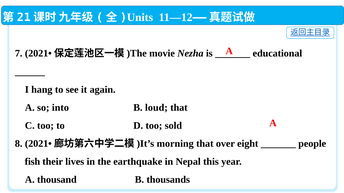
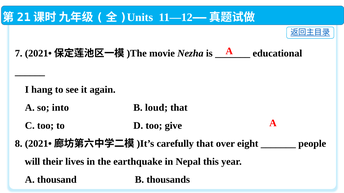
sold: sold -> give (173, 126)
morning: morning -> carefully (175, 144)
fish: fish -> will (32, 162)
